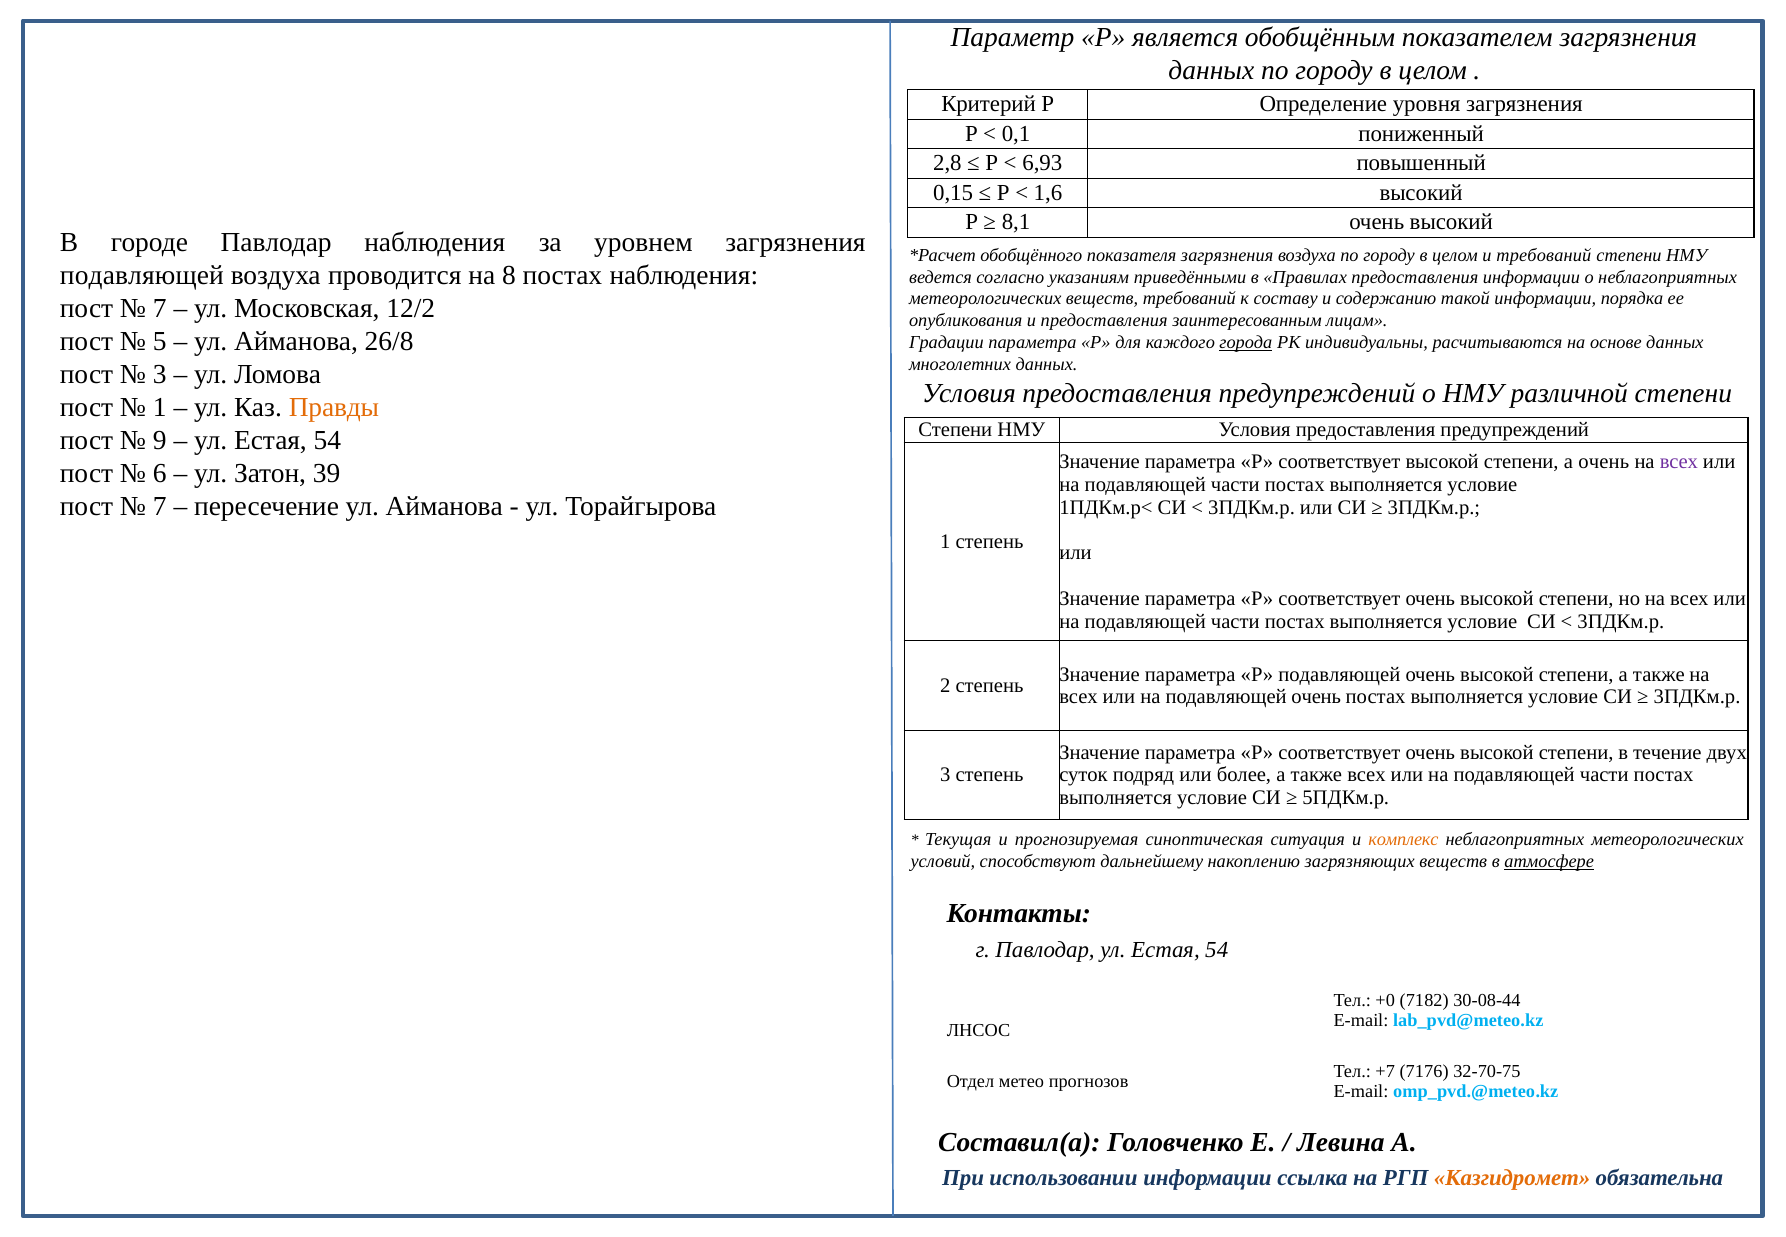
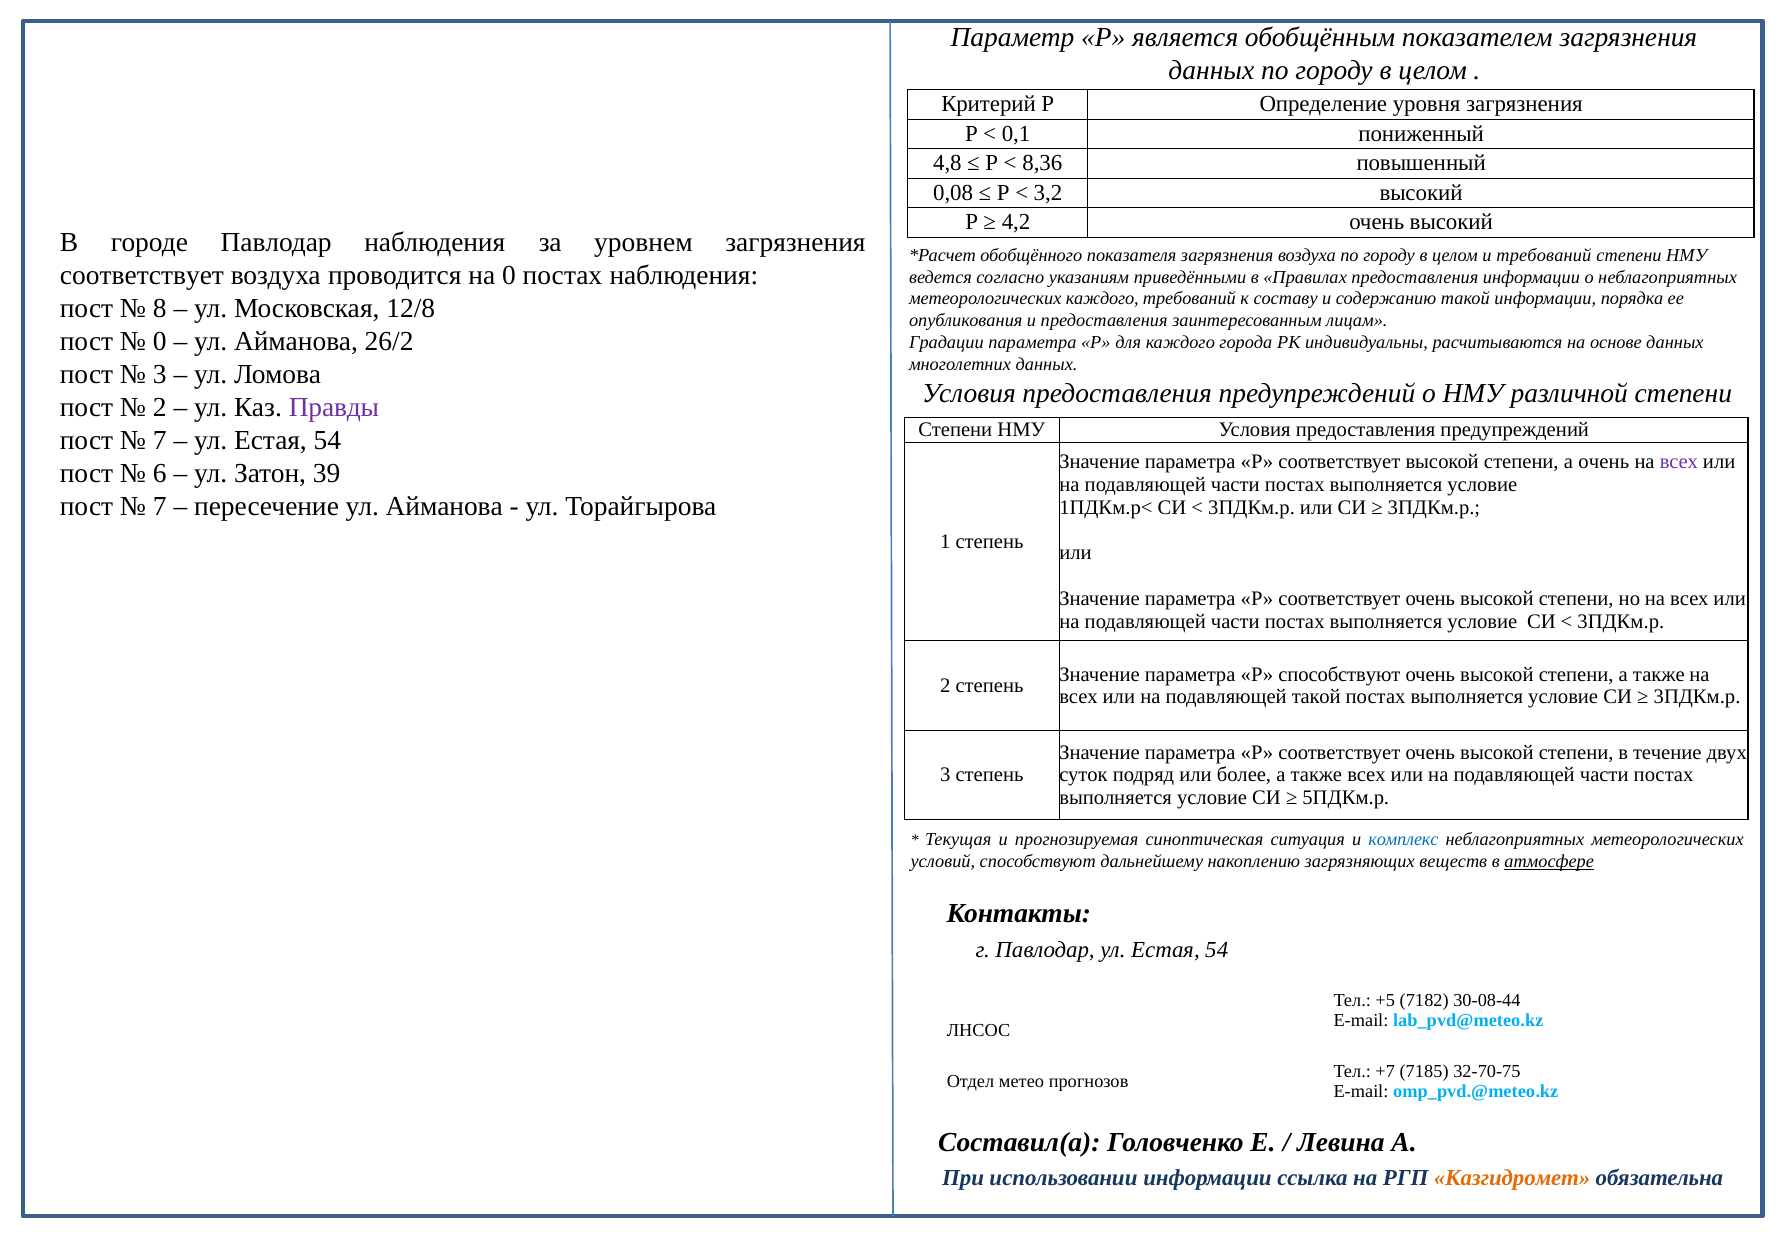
2,8: 2,8 -> 4,8 (947, 163)
6,93: 6,93 -> 8,36 (1042, 163)
0,15: 0,15 -> 0,08 (953, 193)
1,6: 1,6 -> 3,2 (1048, 193)
8,1: 8,1 -> 4,2 (1016, 222)
подавляющей: подавляющей -> соответствует (142, 275)
на 8: 8 -> 0 (509, 275)
метеорологических веществ: веществ -> каждого (1102, 299)
7: 7 -> 8 (160, 308)
12/2: 12/2 -> 12/8 (411, 308)
5: 5 -> 0 (160, 341)
26/8: 26/8 -> 26/2 (389, 341)
города underline: present -> none (1246, 343)
1: 1 -> 2 (160, 407)
Правды colour: orange -> purple (334, 407)
9: 9 -> 7 (160, 440)
Р подавляющей: подавляющей -> способствуют (1339, 674)
на подавляющей очень: очень -> такой (1316, 697)
комплекс colour: orange -> blue (1403, 839)
+0: +0 -> +5 (1385, 1000)
7176: 7176 -> 7185 (1424, 1071)
